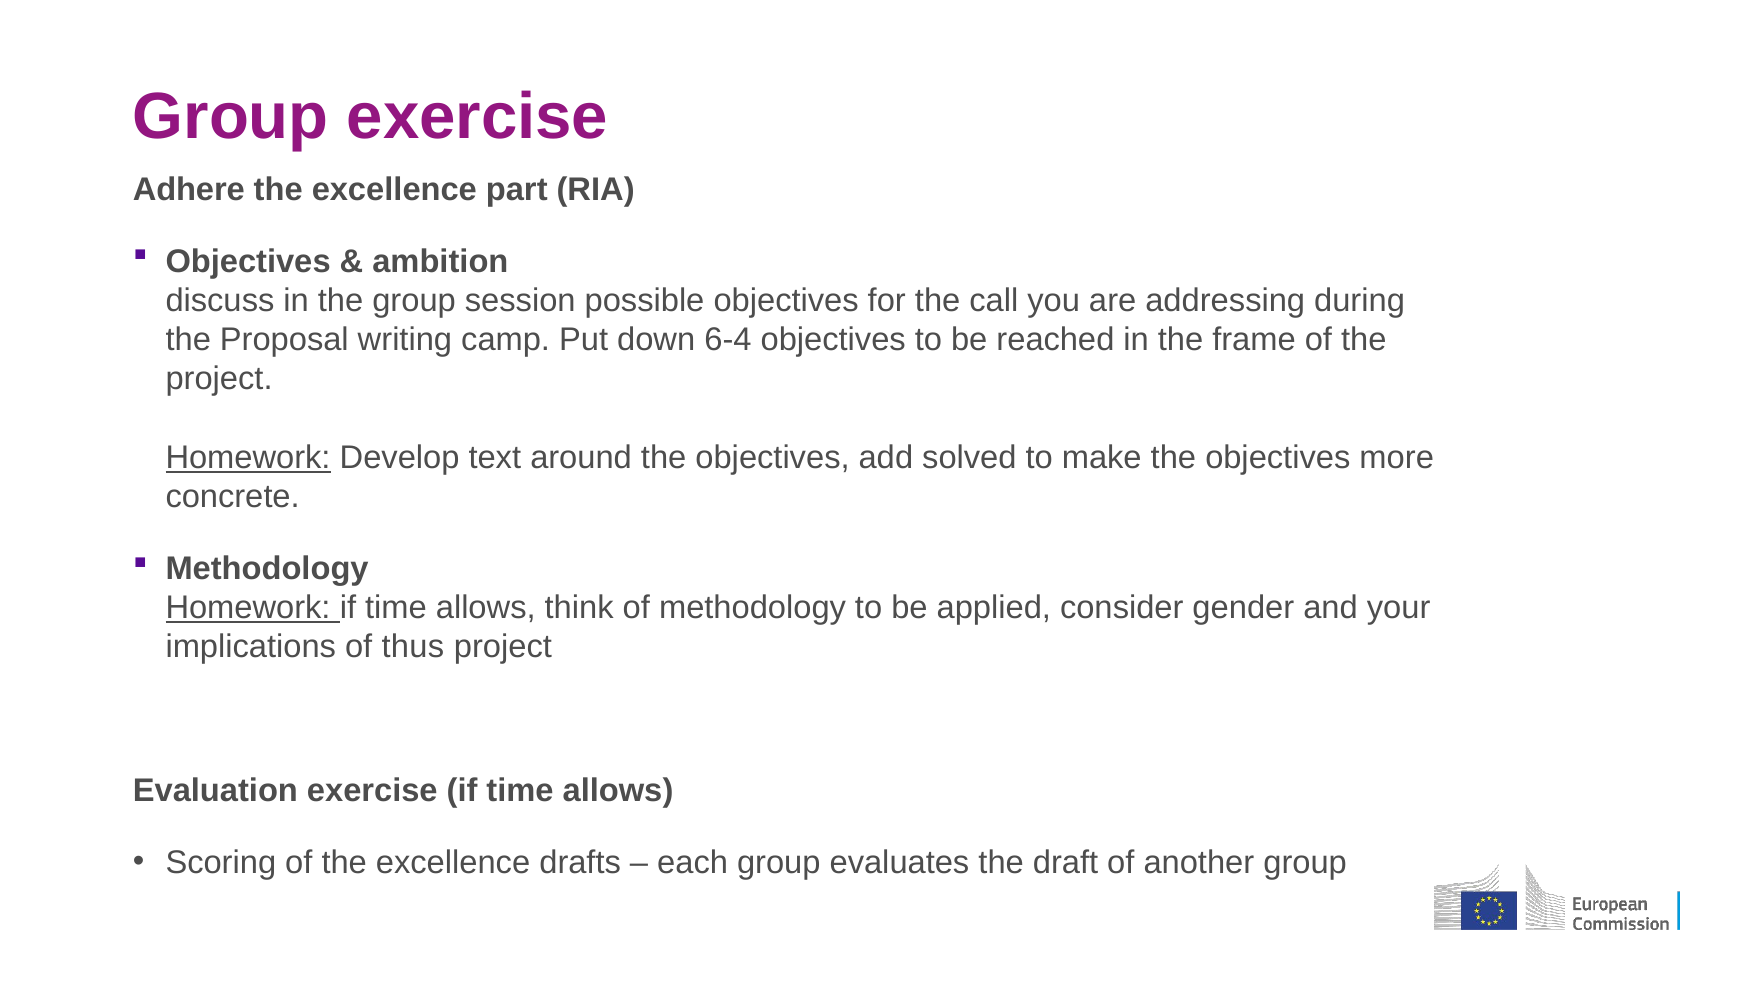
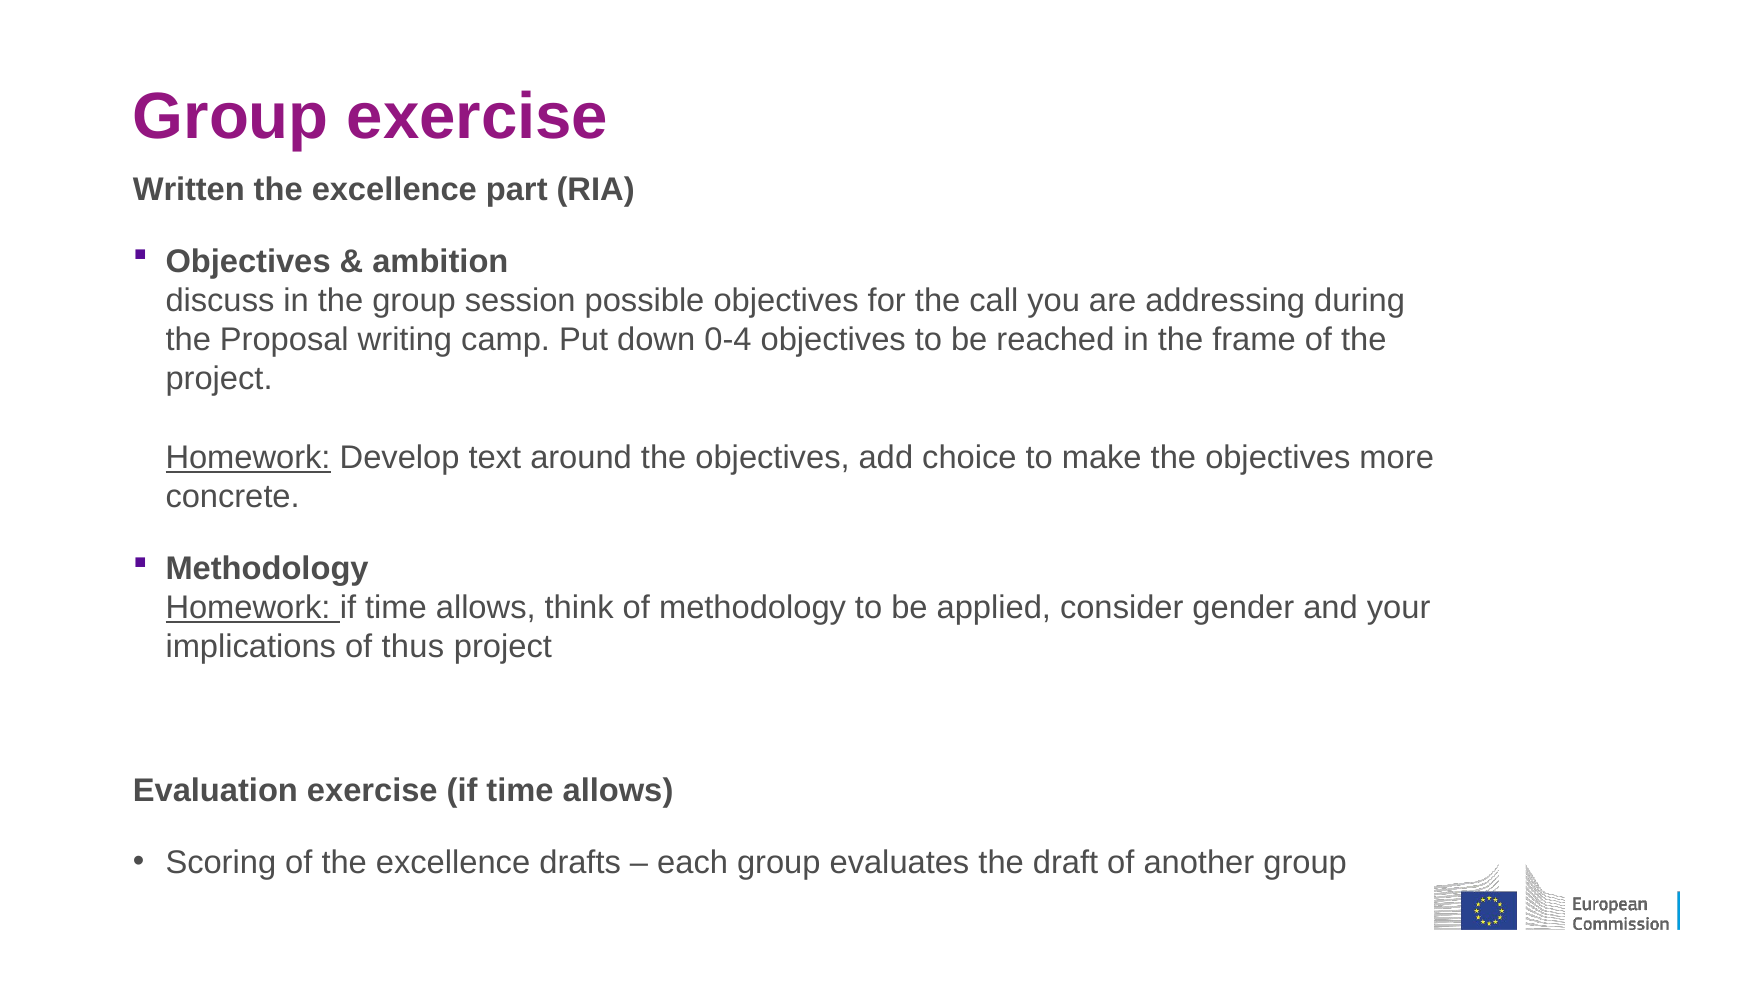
Adhere: Adhere -> Written (189, 189)
6-4: 6-4 -> 0-4 (728, 339)
solved: solved -> choice (969, 457)
